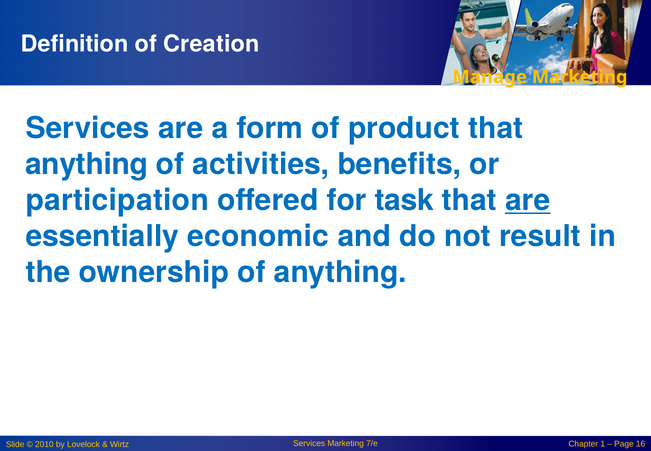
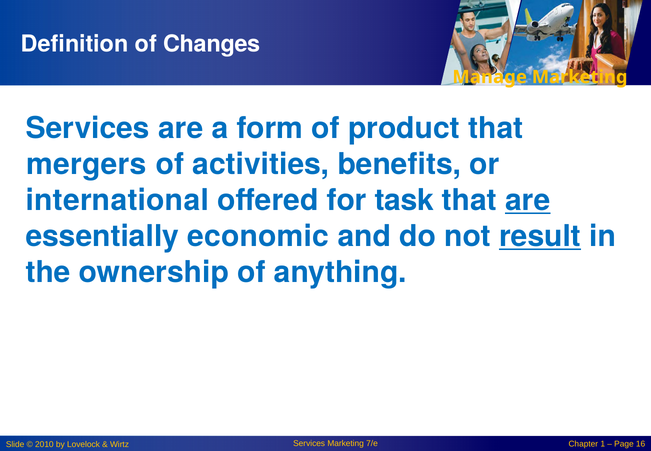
Creation: Creation -> Changes (212, 44)
anything: anything -> mergers (86, 164)
participation: participation -> international (117, 200)
result underline: none -> present (540, 236)
